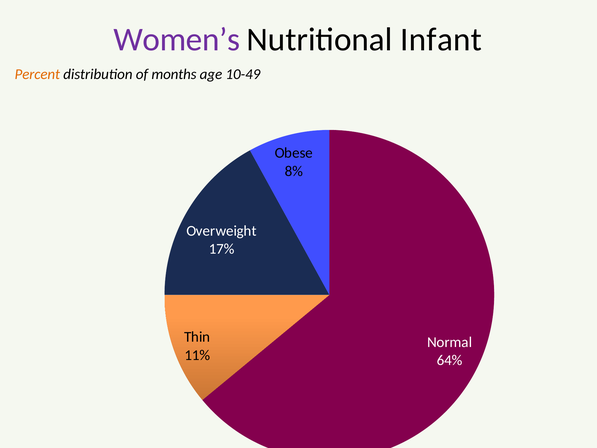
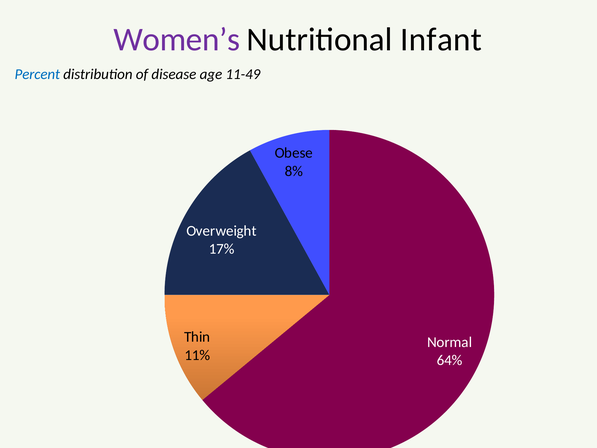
Percent colour: orange -> blue (37, 74)
months: months -> disease (174, 74)
10-49: 10-49 -> 11-49 (243, 74)
